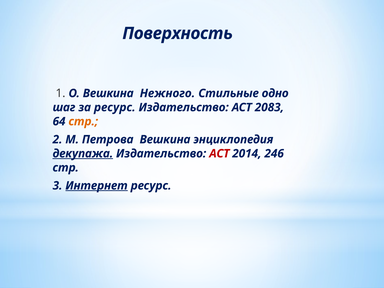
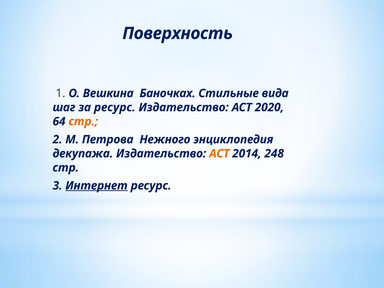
Нежного: Нежного -> Баночках (168, 93)
одно: одно -> вида (275, 93)
2083: 2083 -> 2020 (269, 107)
Петрова Вешкина: Вешкина -> Нежного (165, 139)
декупажа underline: present -> none (83, 154)
АСТ colour: red -> orange (219, 154)
246: 246 -> 248 (274, 154)
